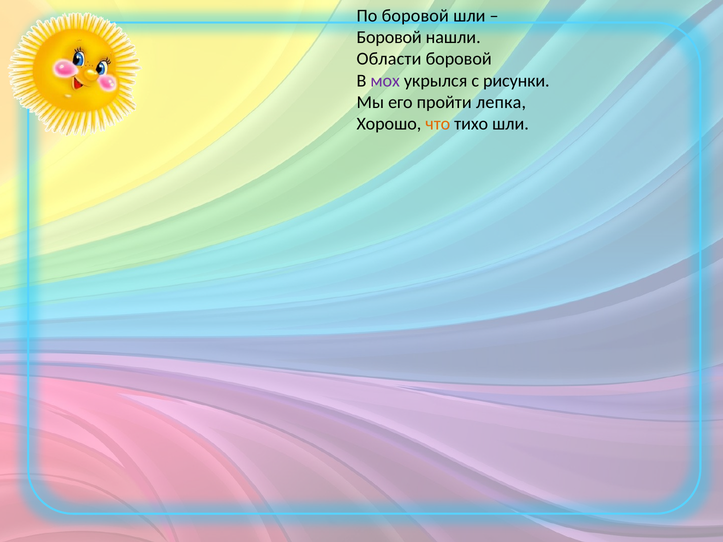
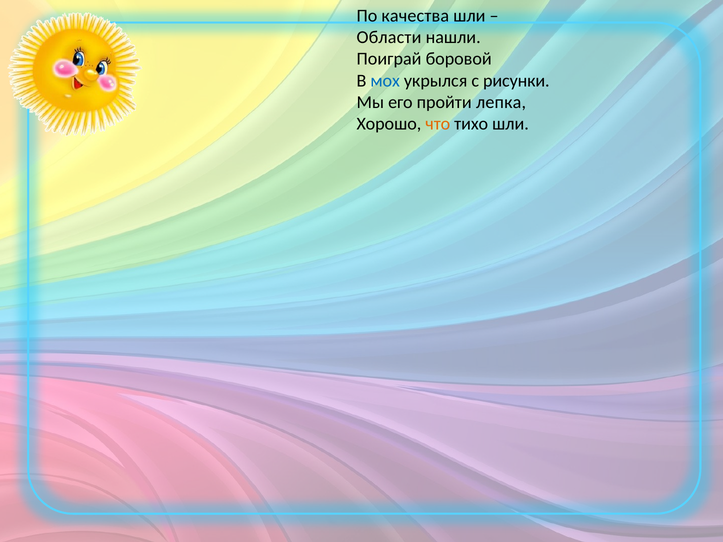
По боровой: боровой -> качества (415, 16)
Боровой: Боровой -> Области (389, 37)
Области: Области -> Поиграй (389, 59)
мох colour: purple -> blue (385, 81)
